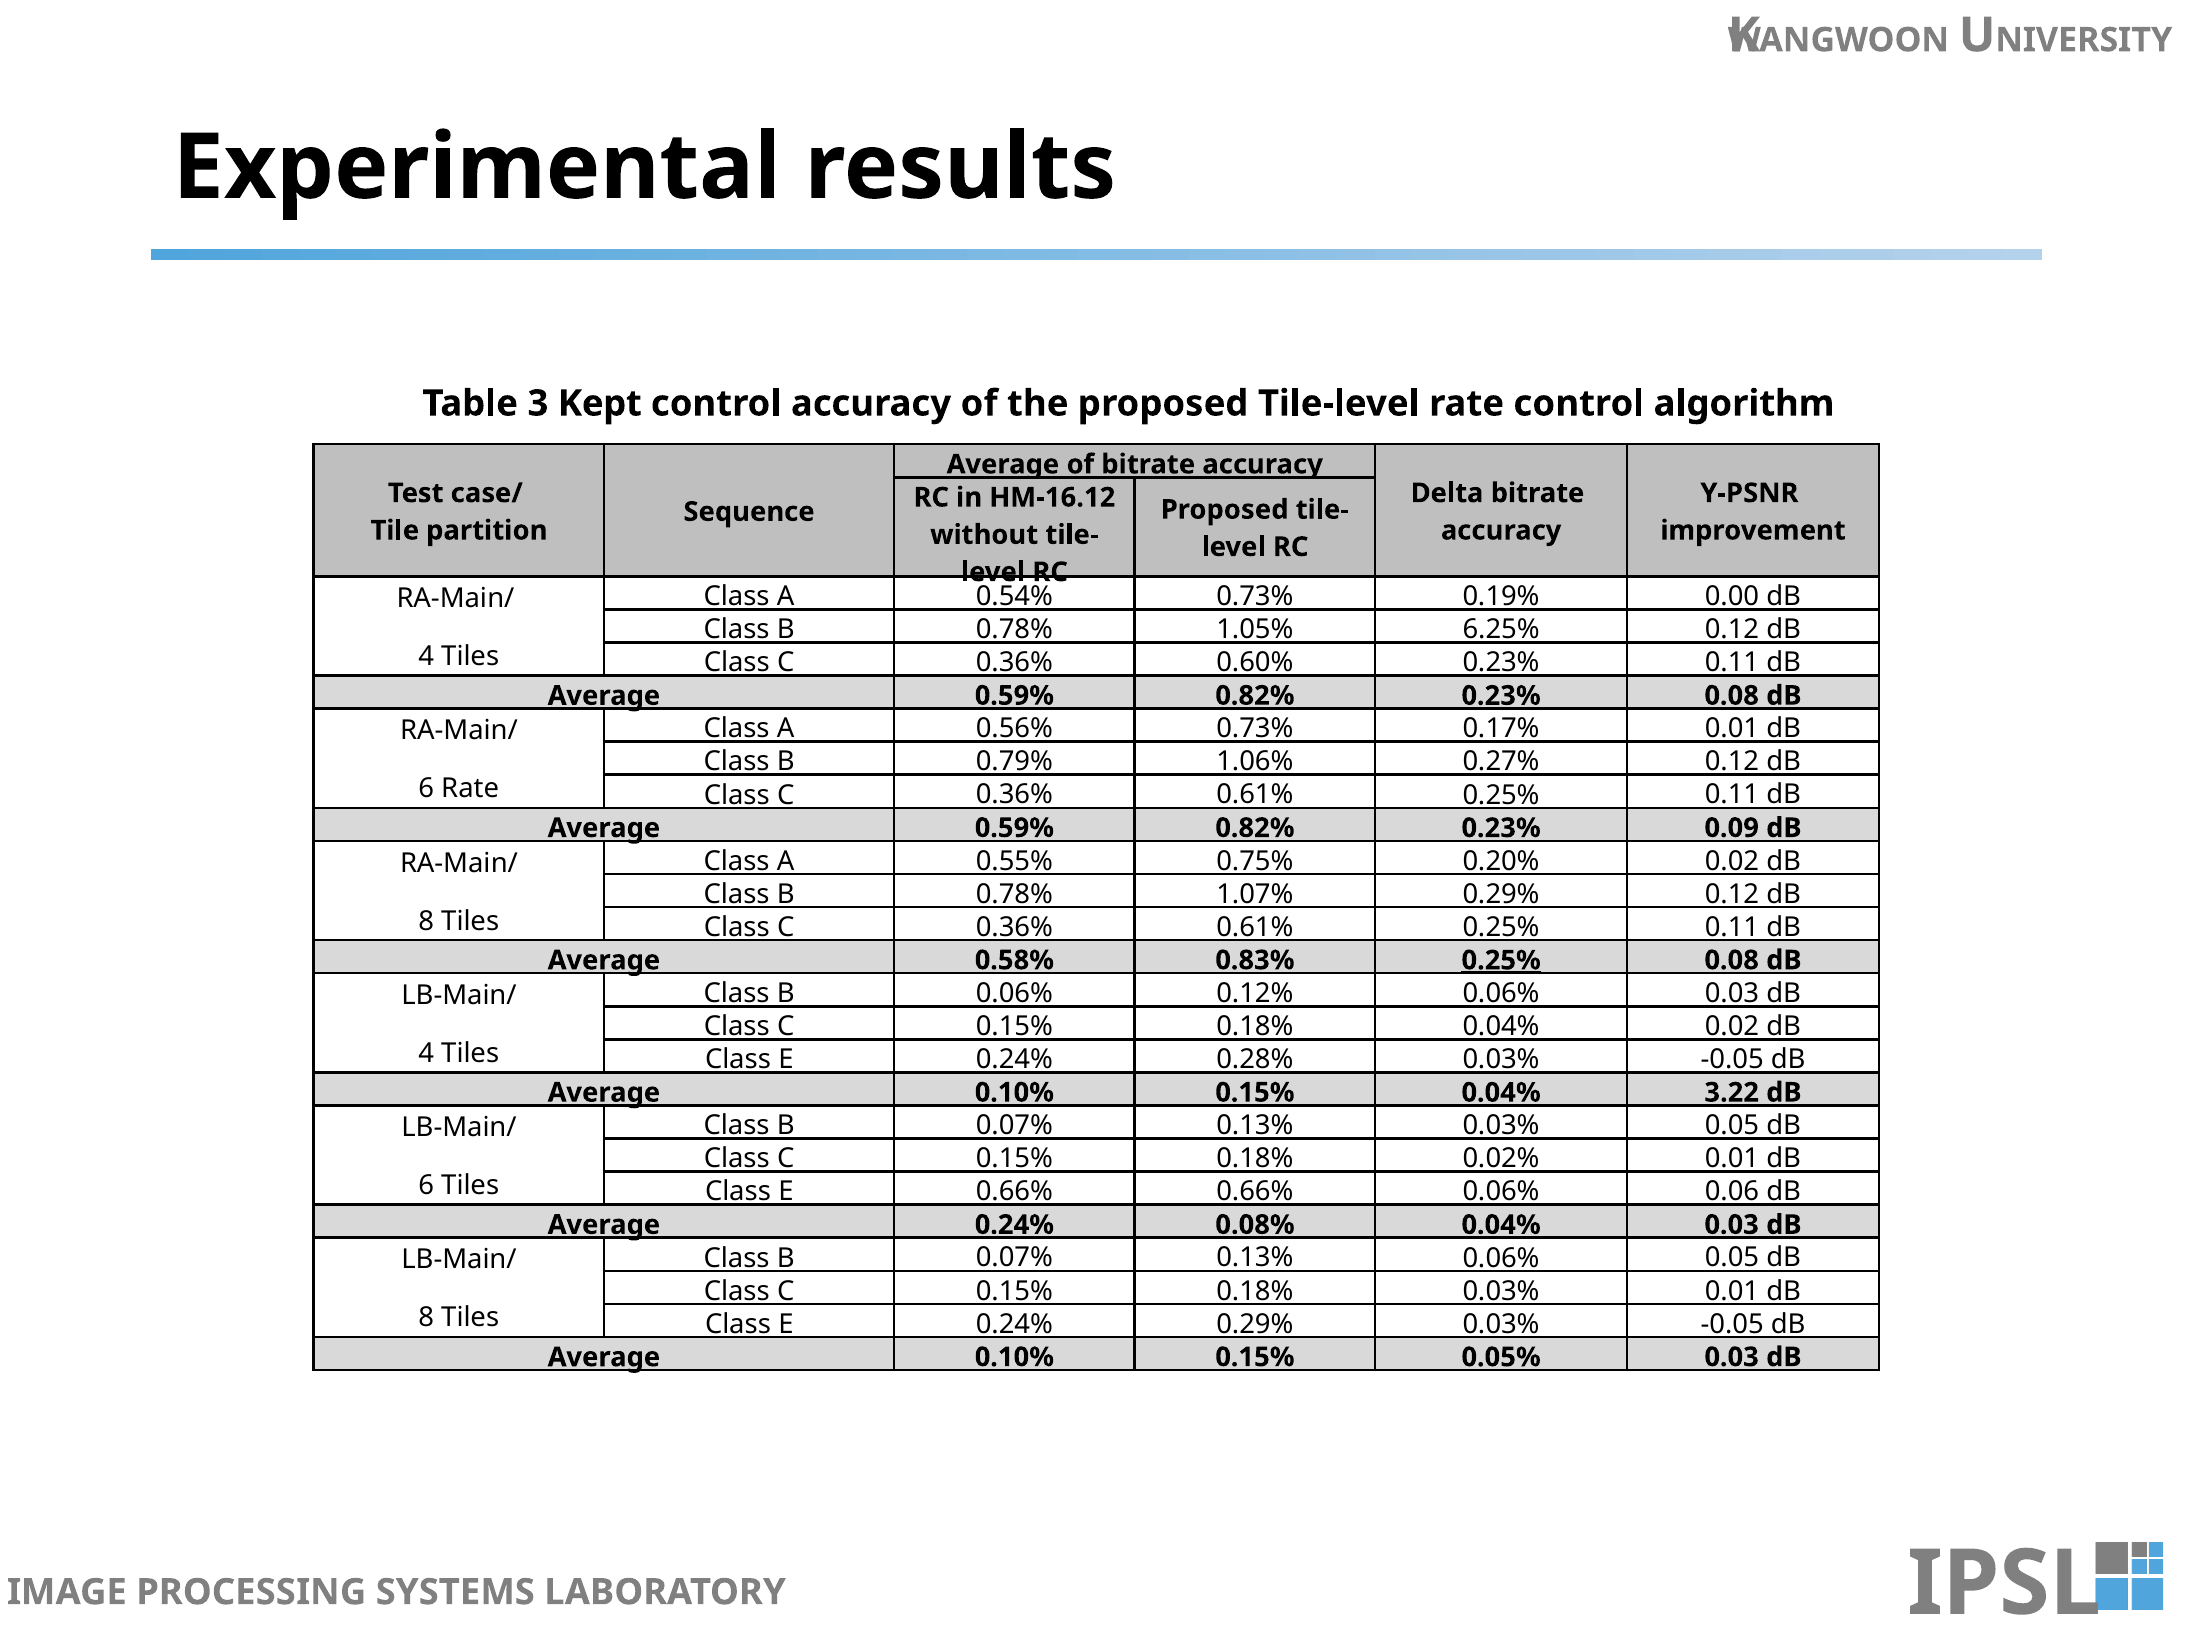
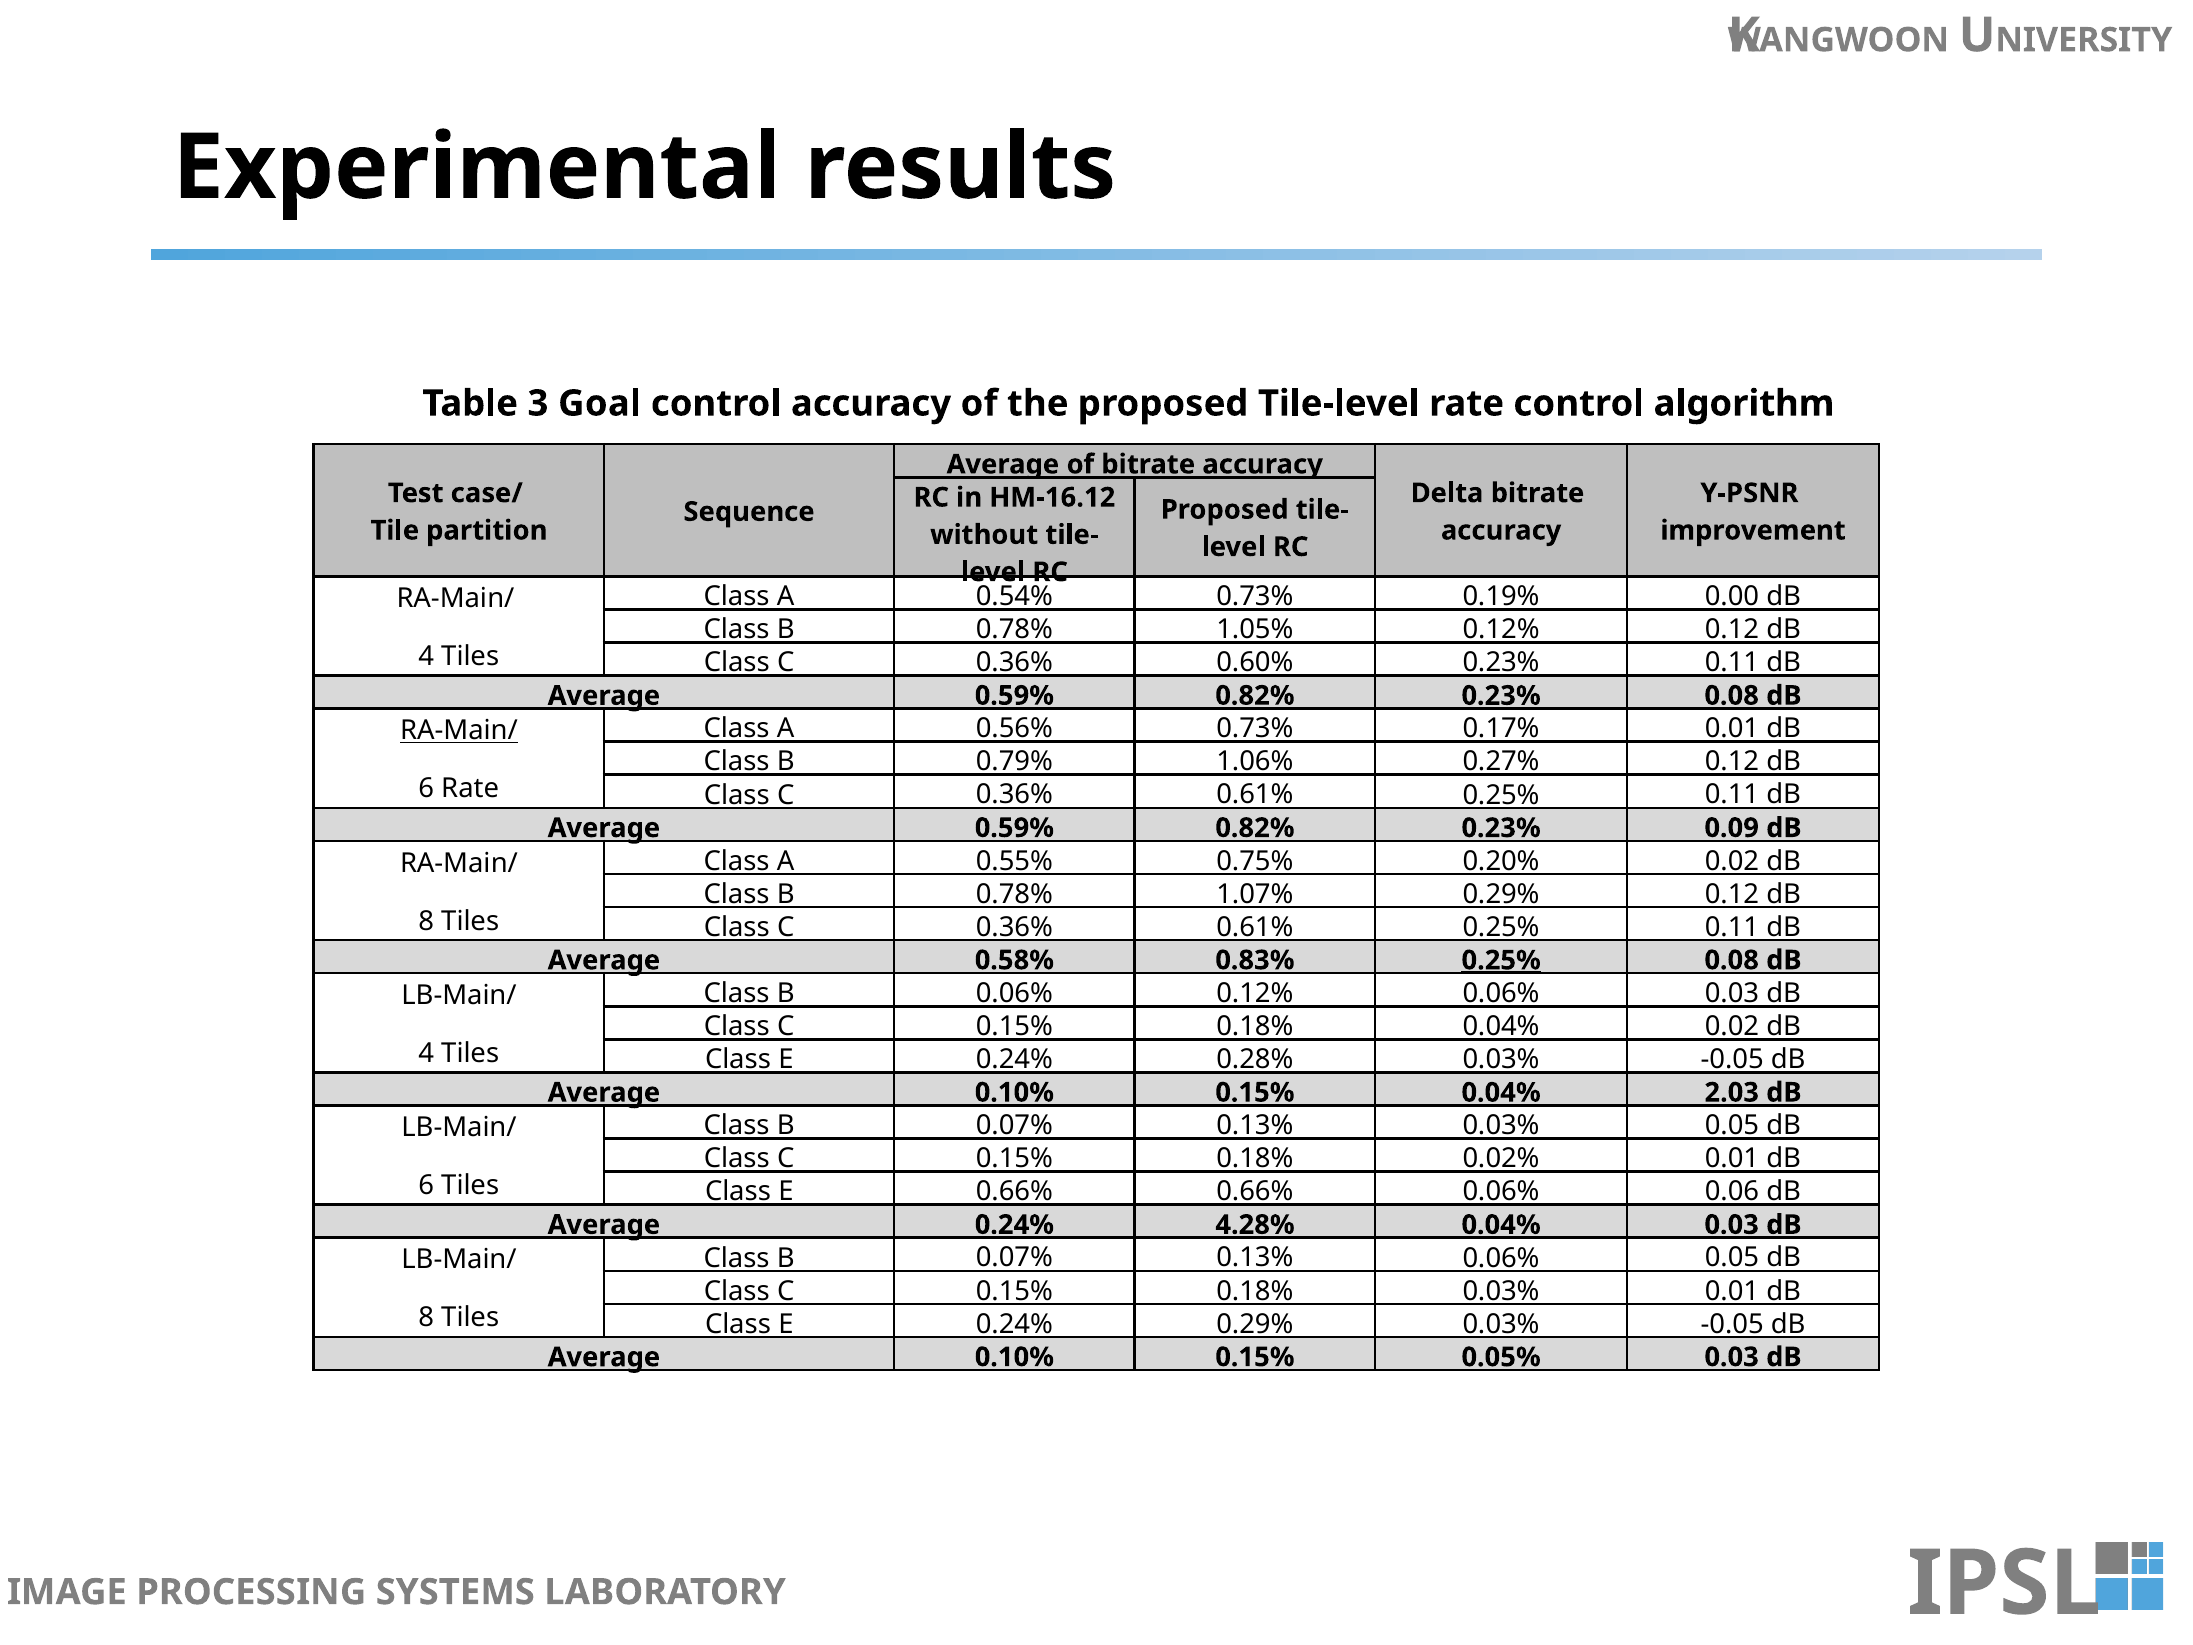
Kept: Kept -> Goal (600, 403)
1.05% 6.25%: 6.25% -> 0.12% (1501, 629)
RA-Main/ underline: none -> present (459, 731)
3.22: 3.22 -> 2.03 (1732, 1092)
0.08%: 0.08% -> 4.28% (1255, 1225)
